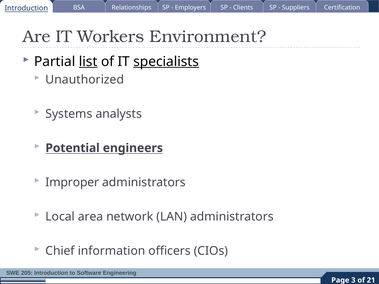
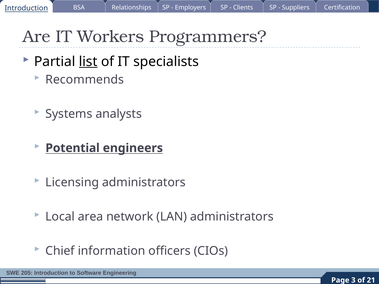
Environment: Environment -> Programmers (208, 37)
specialists underline: present -> none (166, 62)
Unauthorized: Unauthorized -> Recommends (85, 80)
Improper: Improper -> Licensing (72, 182)
